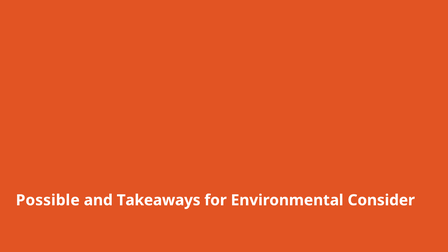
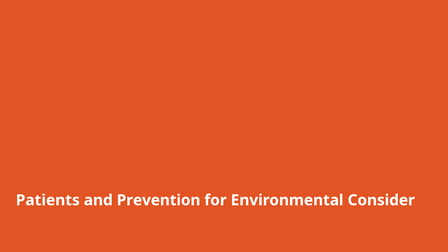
Possible: Possible -> Patients (48, 200)
Takeaways: Takeaways -> Prevention (159, 200)
